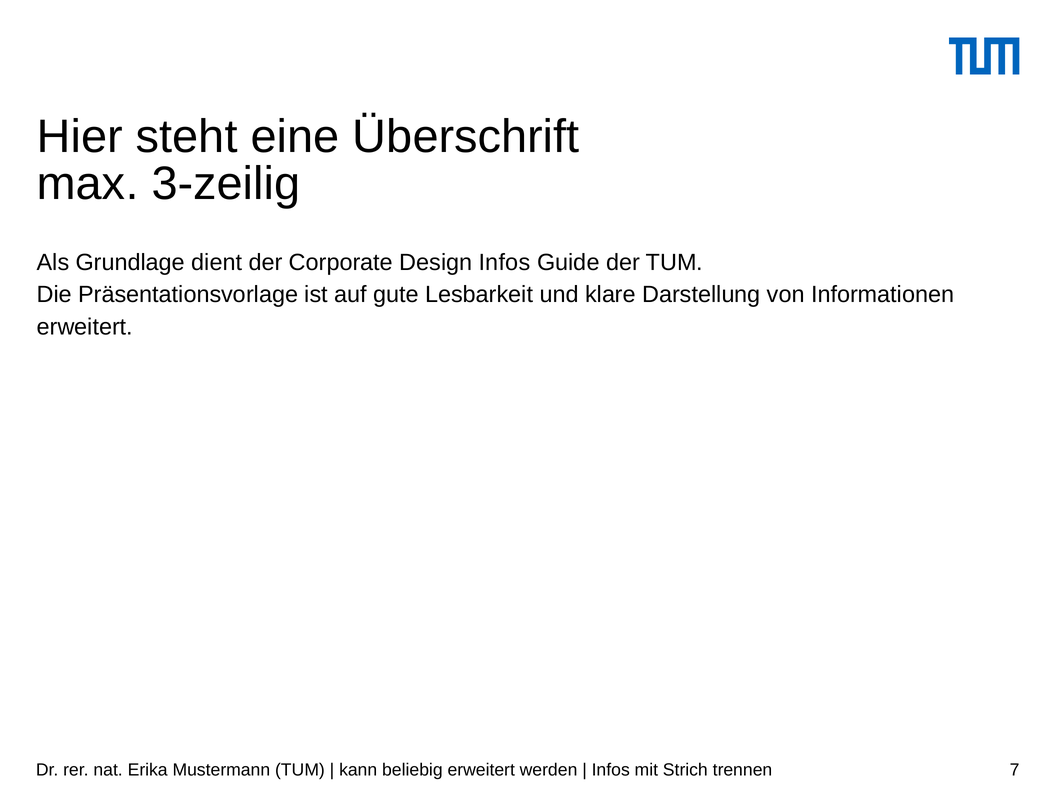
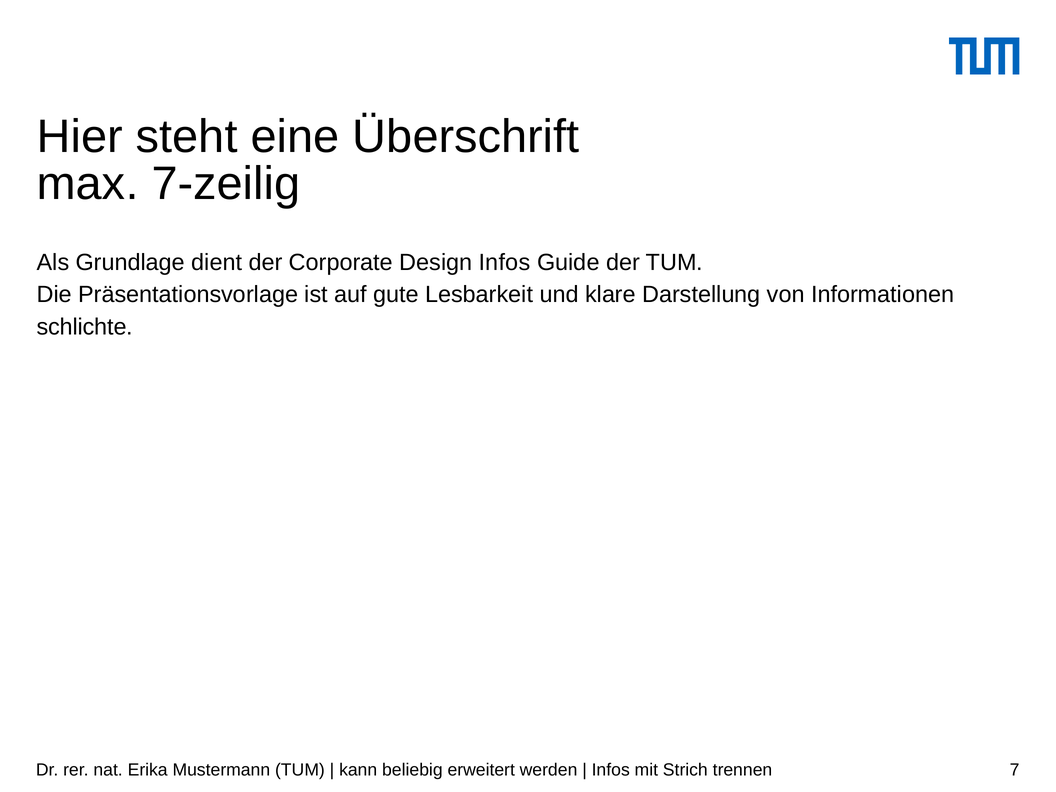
3-zeilig: 3-zeilig -> 7-zeilig (226, 184)
erweitert: erweitert -> schlichte (85, 327)
